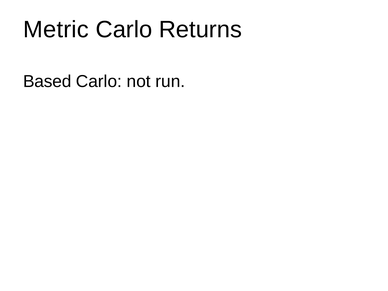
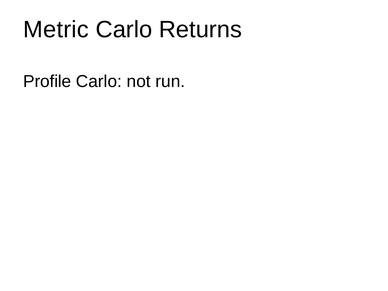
Based: Based -> Profile (47, 81)
